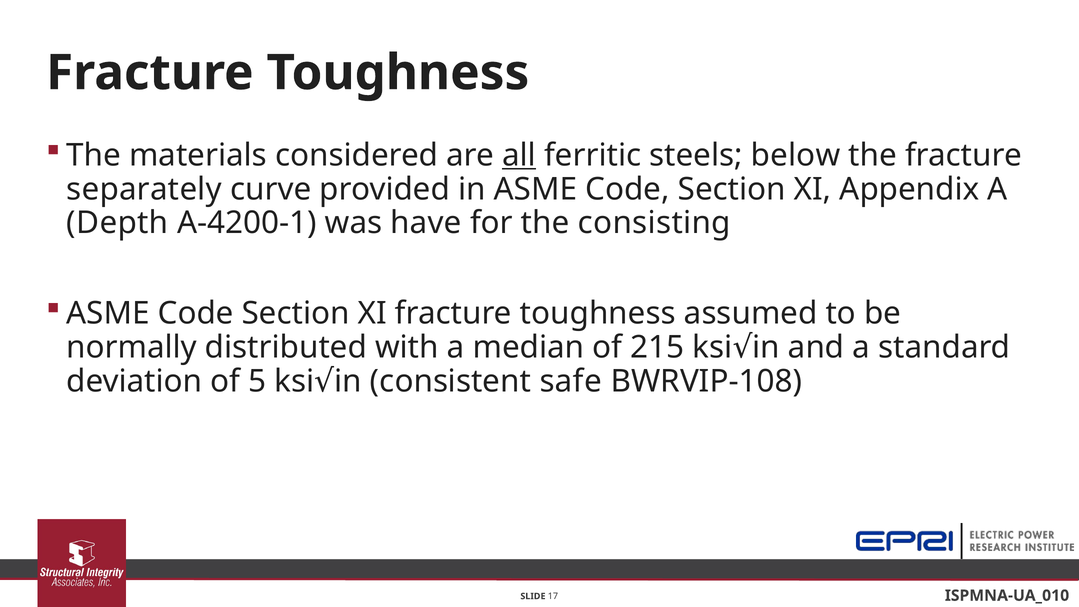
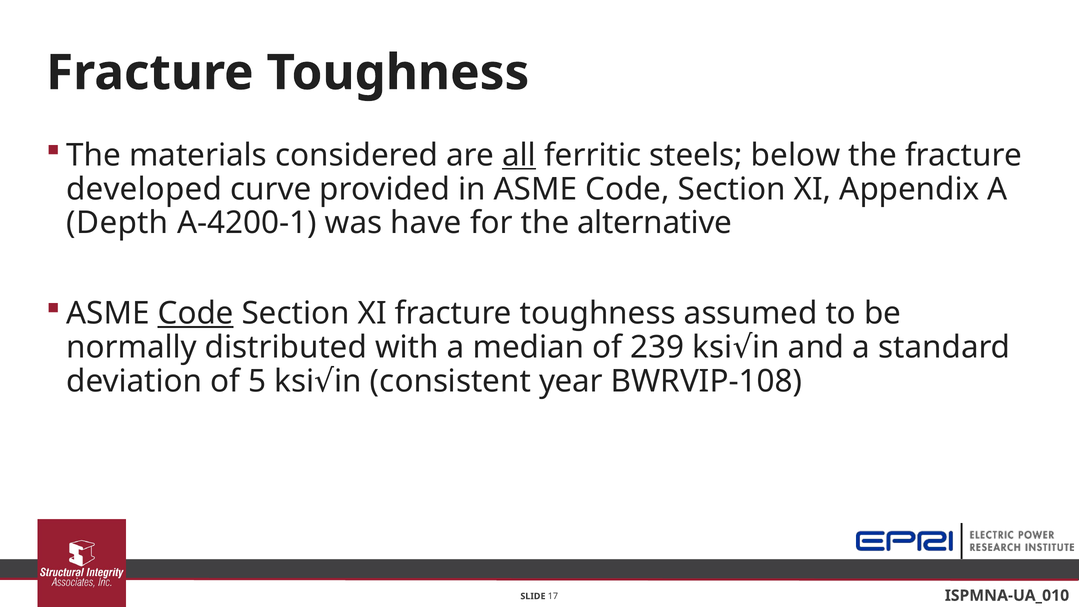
separately: separately -> developed (144, 189)
consisting: consisting -> alternative (655, 223)
Code underline: none -> present (196, 313)
215: 215 -> 239 (657, 347)
safe: safe -> year (571, 381)
